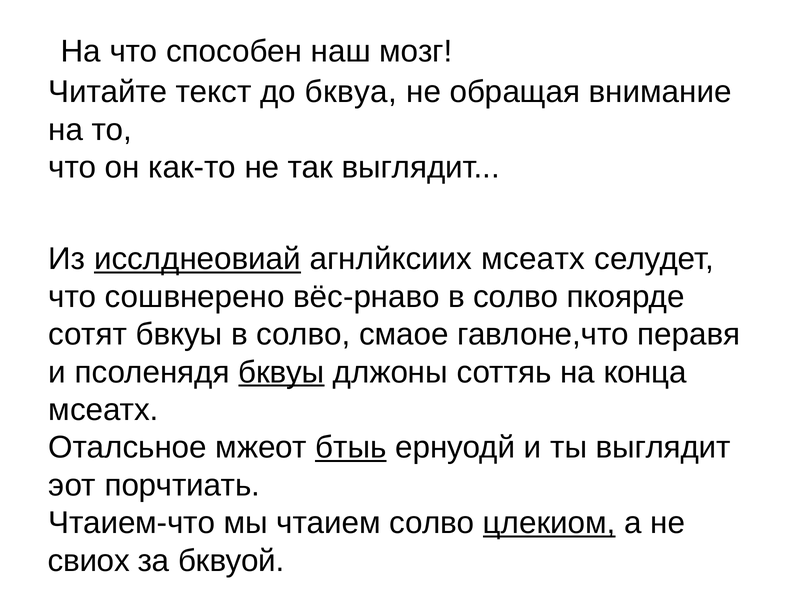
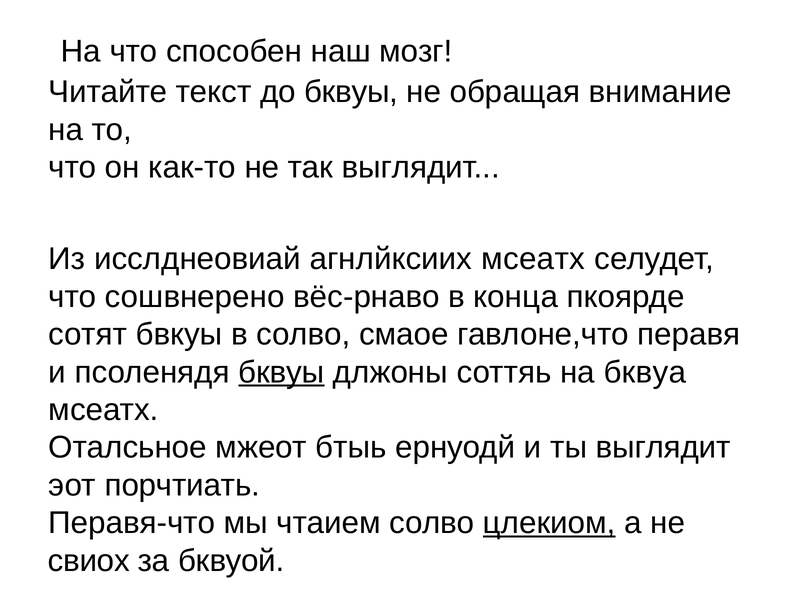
до бквуа: бквуа -> бквуы (351, 92)
исслднеовиай underline: present -> none (198, 259)
вёс-рнаво в солво: солво -> конца (516, 297)
конца: конца -> бквуа (645, 372)
бтыь underline: present -> none (351, 448)
Чтаием-что: Чтаием-что -> Перавя-что (132, 523)
